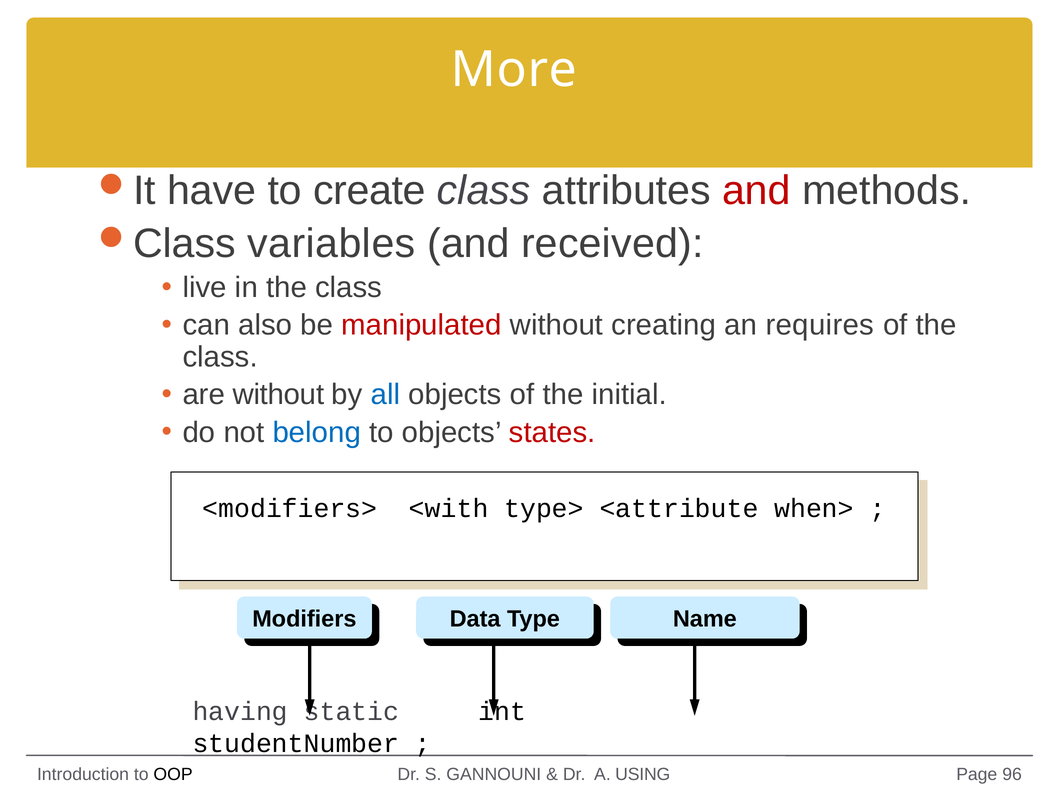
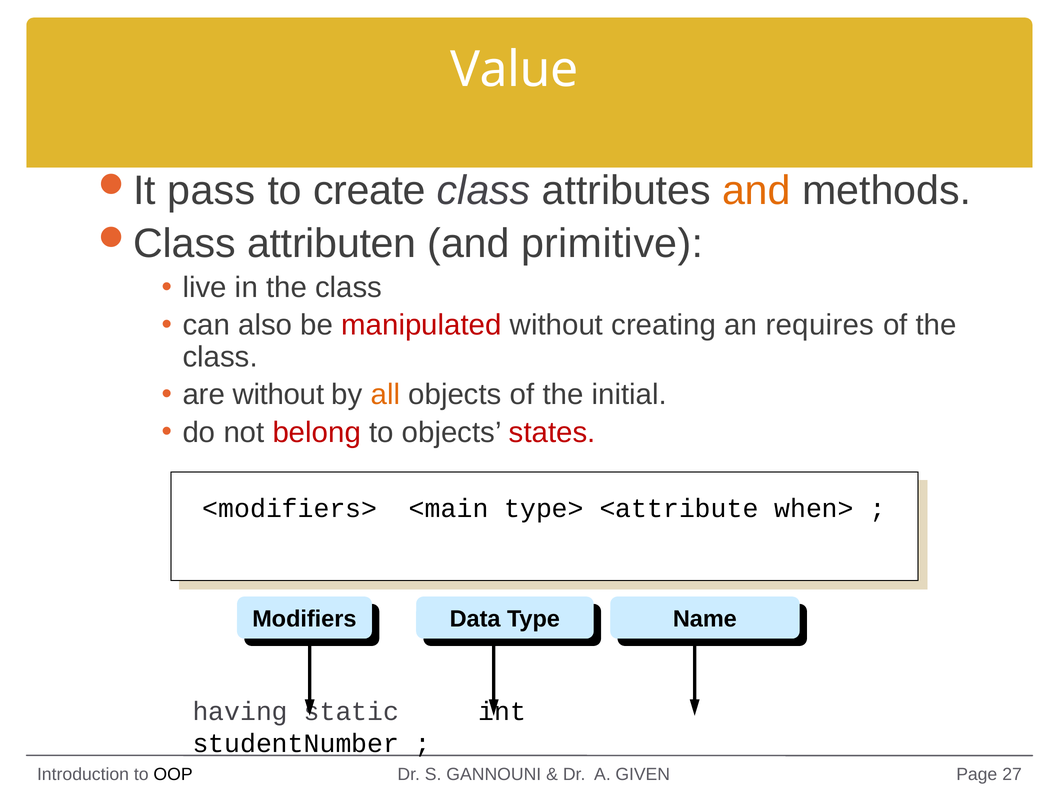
More: More -> Value (514, 70)
have: have -> pass (211, 191)
and colour: red -> orange (756, 191)
variables: variables -> attributen (332, 244)
received: received -> primitive (612, 244)
all colour: blue -> orange (385, 395)
belong colour: blue -> red (317, 432)
<with: <with -> <main (449, 509)
USING: USING -> GIVEN (643, 775)
96: 96 -> 27 (1012, 775)
